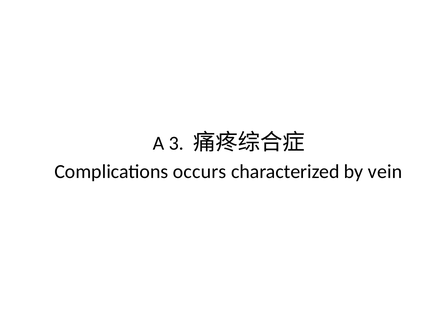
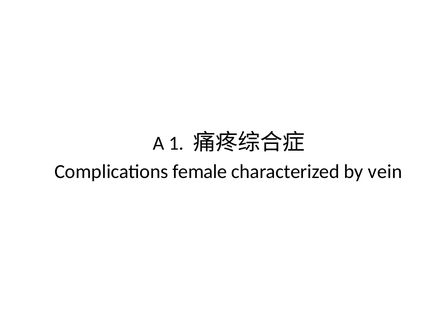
3: 3 -> 1 (176, 143)
occurs: occurs -> female (200, 172)
